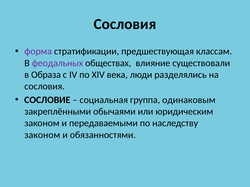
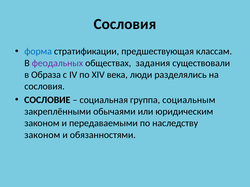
форма colour: purple -> blue (38, 52)
влияние: влияние -> задания (153, 63)
одинаковым: одинаковым -> социальным (189, 100)
